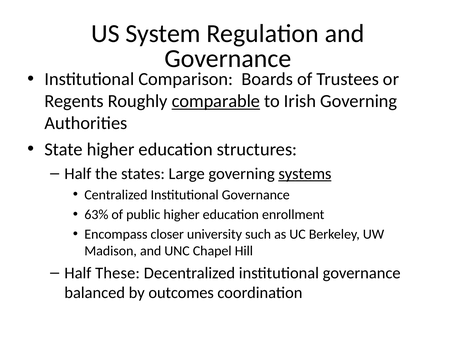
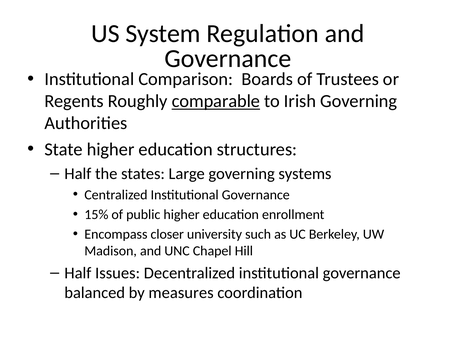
systems underline: present -> none (305, 174)
63%: 63% -> 15% (96, 215)
These: These -> Issues (118, 273)
outcomes: outcomes -> measures (181, 293)
